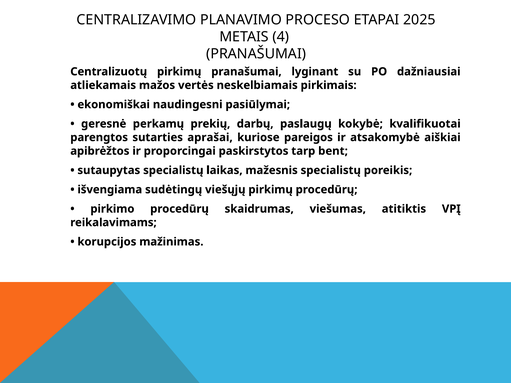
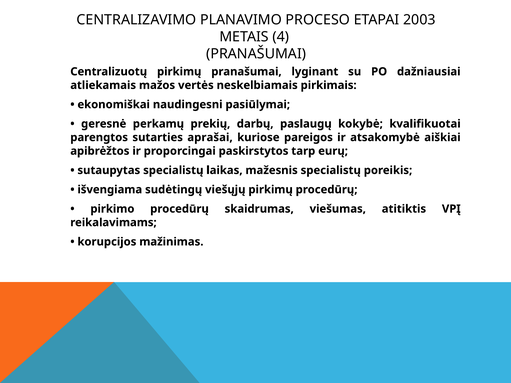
2025: 2025 -> 2003 (419, 20)
bent: bent -> eurų (333, 151)
